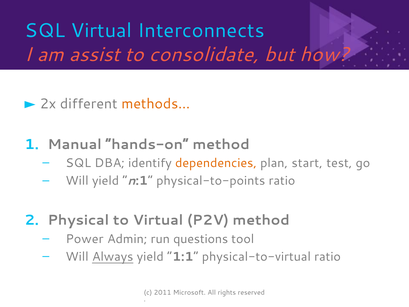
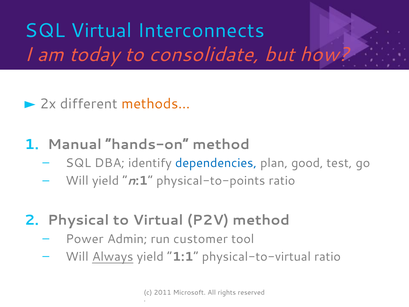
assist: assist -> today (94, 54)
dependencies colour: orange -> blue (216, 163)
start: start -> good (307, 163)
questions: questions -> customer (201, 239)
